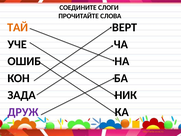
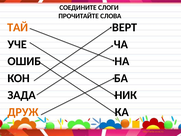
ДРУЖ colour: purple -> orange (23, 112)
